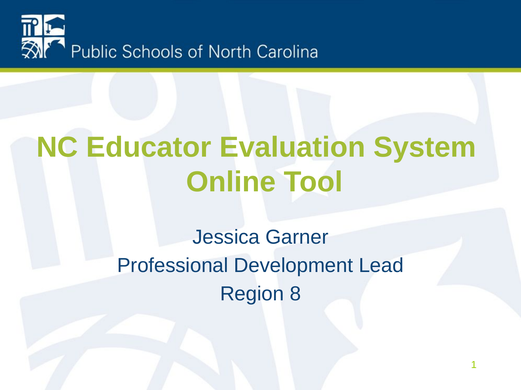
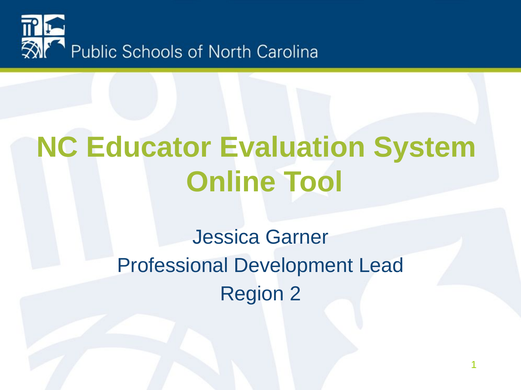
8: 8 -> 2 (295, 294)
